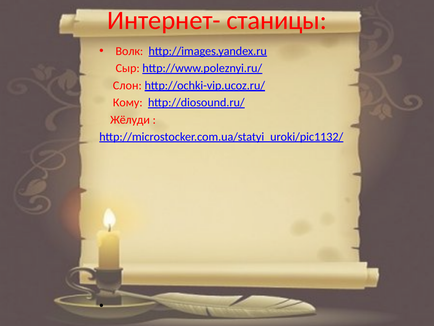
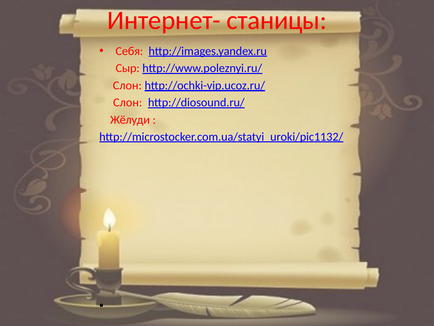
Волк: Волк -> Себя (129, 51)
Кому: Кому -> Слон (128, 102)
